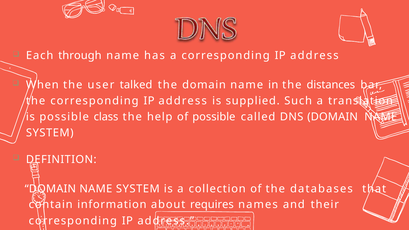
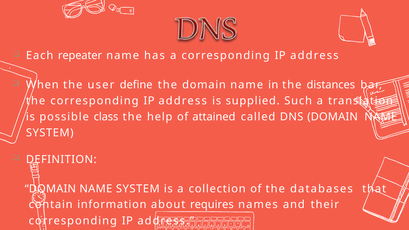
through: through -> repeater (80, 56)
talked: talked -> define (136, 85)
of possible: possible -> attained (214, 117)
